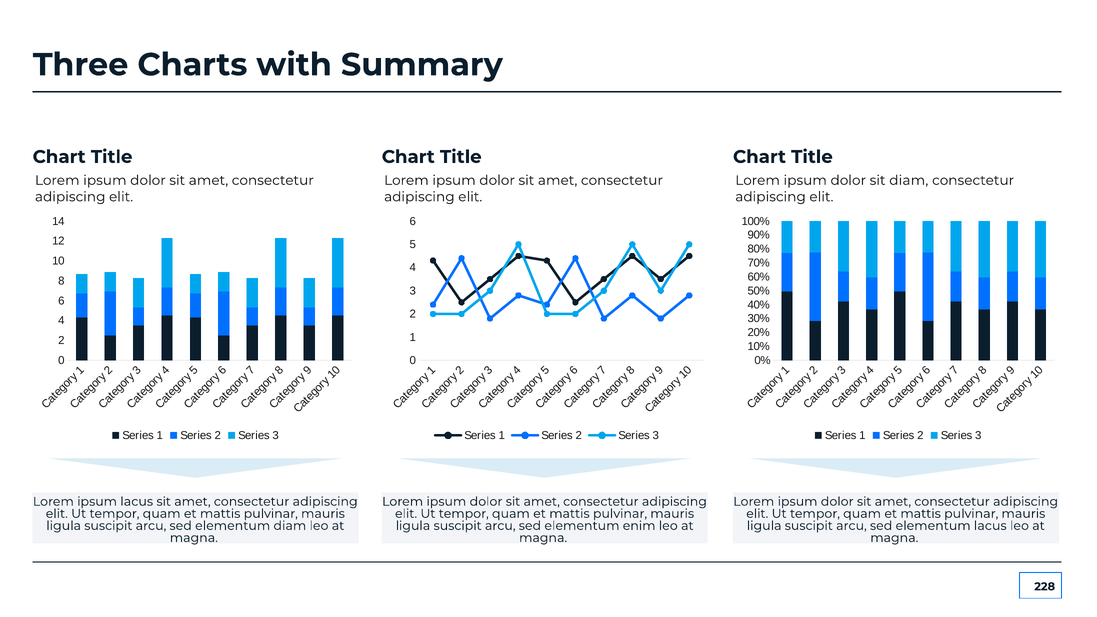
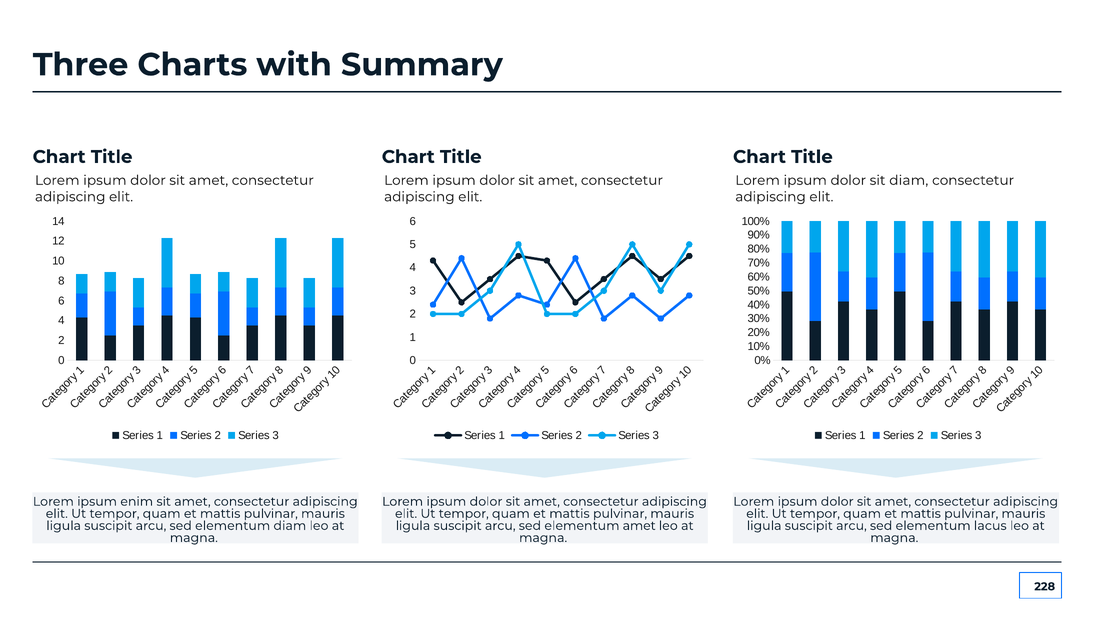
ipsum lacus: lacus -> enim (137, 502)
elementum enim: enim -> amet (639, 526)
